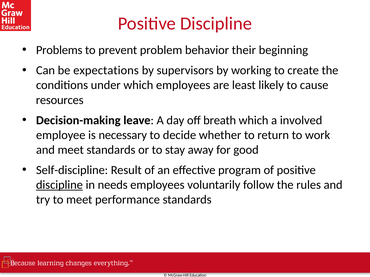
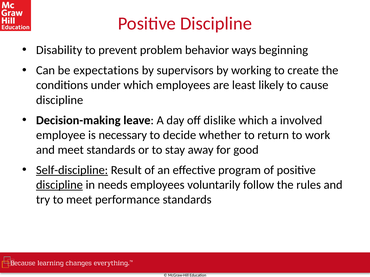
Problems: Problems -> Disability (59, 50)
their: their -> ways (244, 50)
resources: resources -> discipline (60, 100)
breath: breath -> dislike (220, 120)
Self-discipline underline: none -> present (72, 170)
